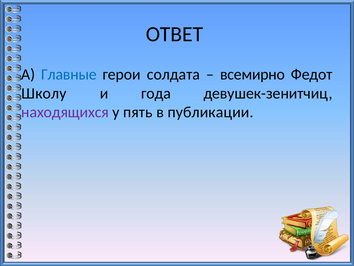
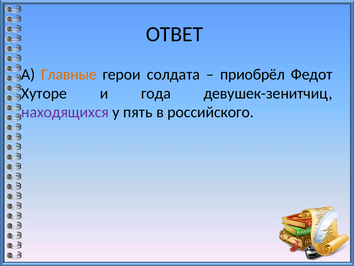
Главные colour: blue -> orange (69, 74)
всемирно: всемирно -> приобрёл (253, 74)
Школу: Школу -> Хуторе (44, 93)
публикации: публикации -> российского (211, 112)
